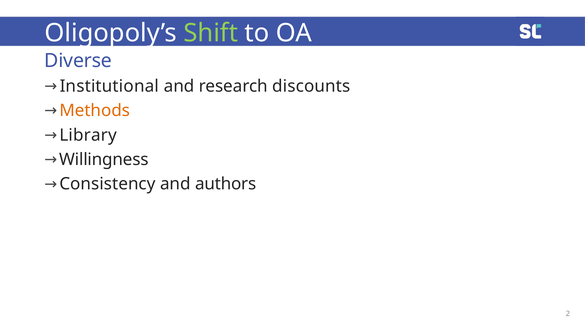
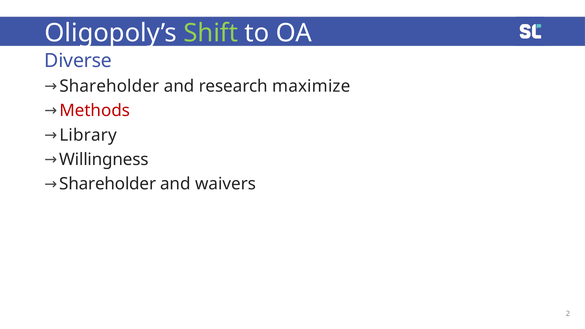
Institutional: Institutional -> Shareholder (109, 86)
discounts: discounts -> maximize (311, 86)
Methods colour: orange -> red (95, 111)
Consistency: Consistency -> Shareholder (108, 184)
authors: authors -> waivers (226, 184)
